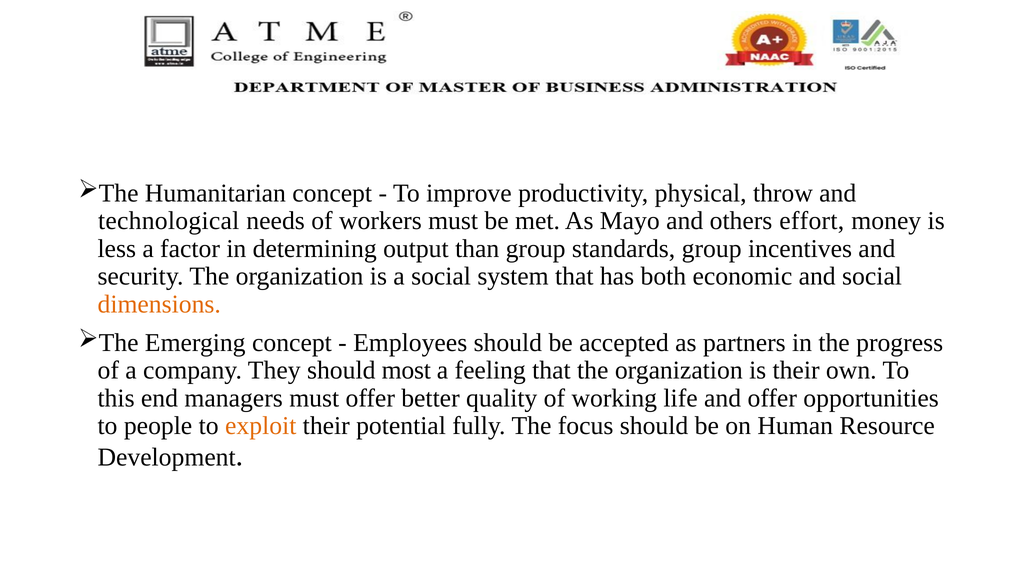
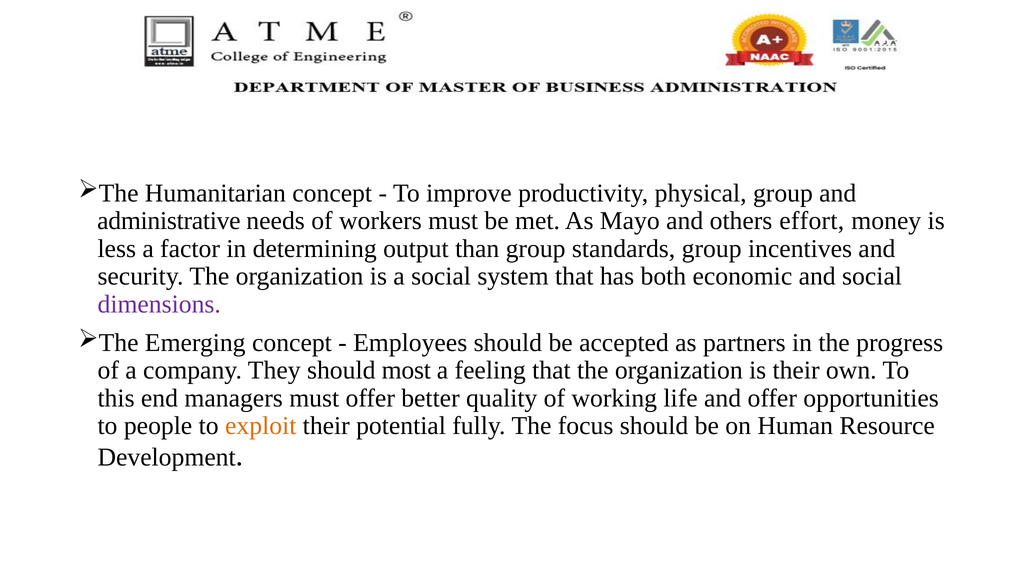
physical throw: throw -> group (783, 193)
technological: technological -> administrative (169, 221)
dimensions colour: orange -> purple (159, 304)
